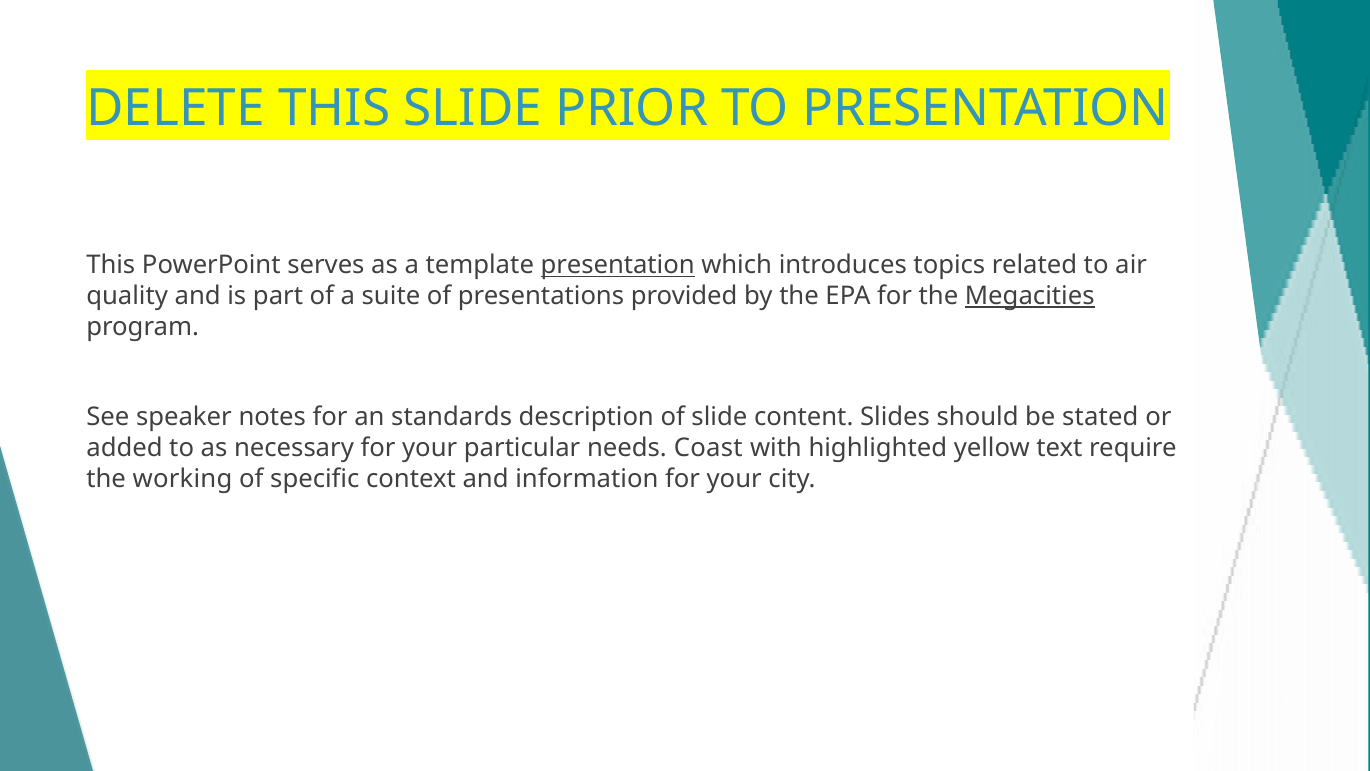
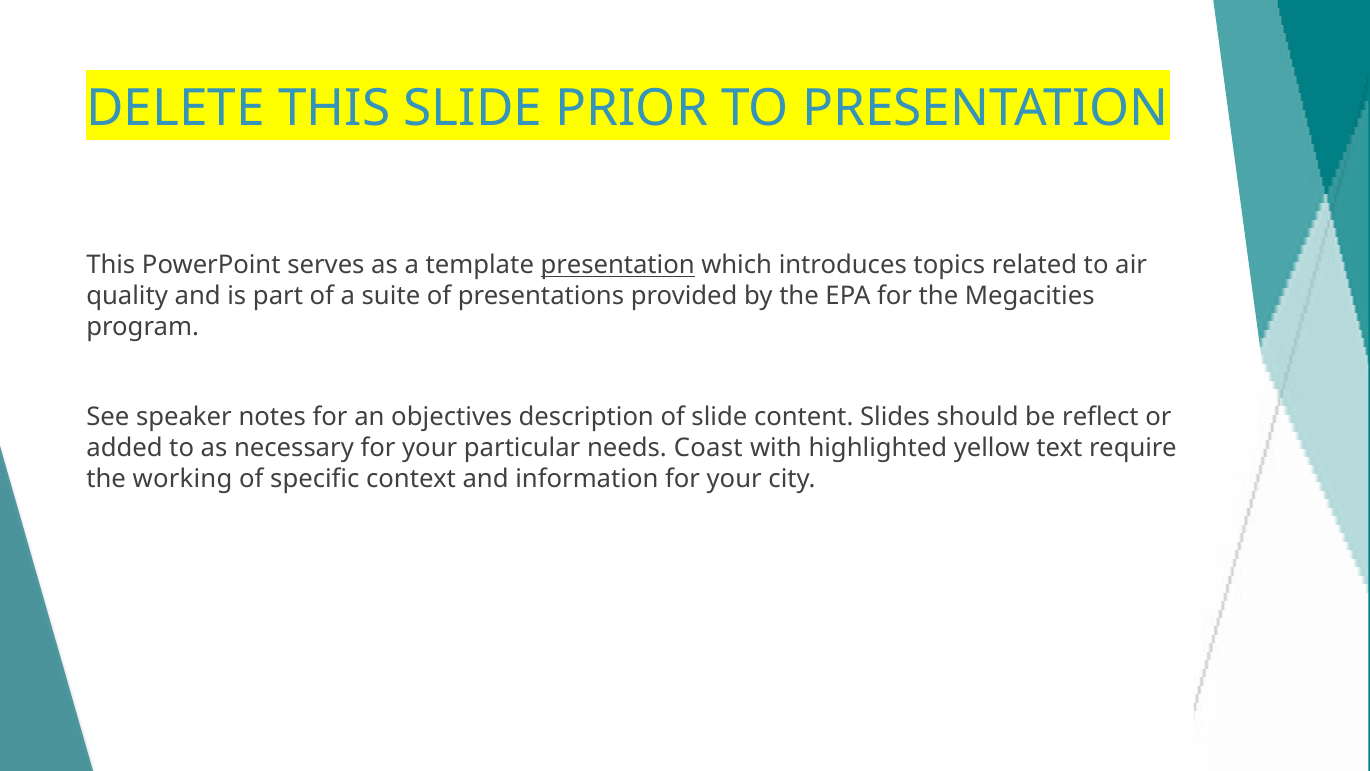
Megacities underline: present -> none (1030, 296)
standards: standards -> objectives (452, 417)
stated: stated -> reflect (1100, 417)
